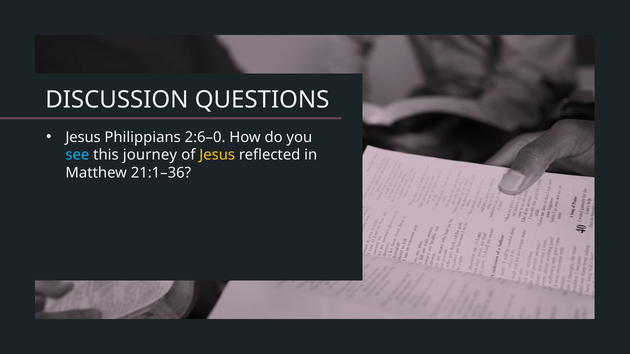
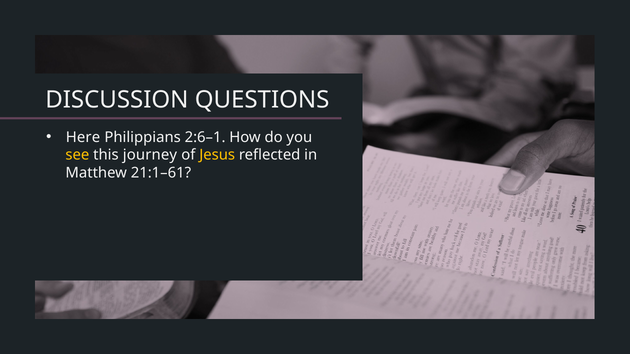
Jesus: Jesus -> Here (83, 137)
2:6–0: 2:6–0 -> 2:6–1 (205, 137)
see colour: light blue -> yellow (77, 155)
21:1–36: 21:1–36 -> 21:1–61 (161, 173)
